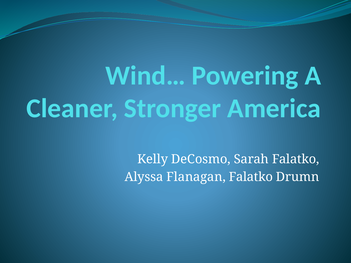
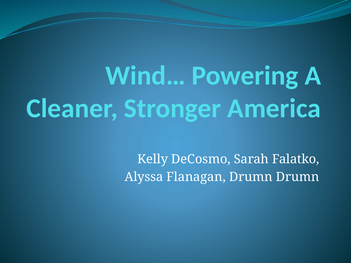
Flanagan Falatko: Falatko -> Drumn (251, 177)
